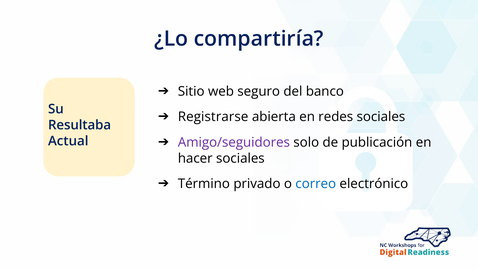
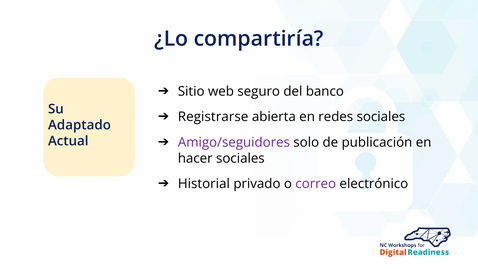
Resultaba: Resultaba -> Adaptado (79, 125)
Término: Término -> Historial (204, 184)
correo colour: blue -> purple (316, 184)
